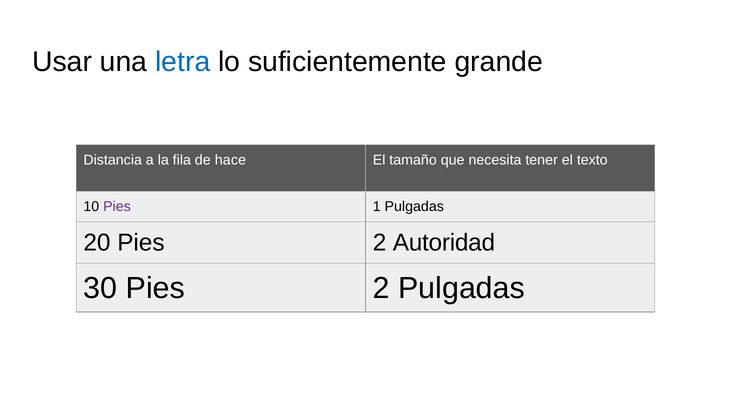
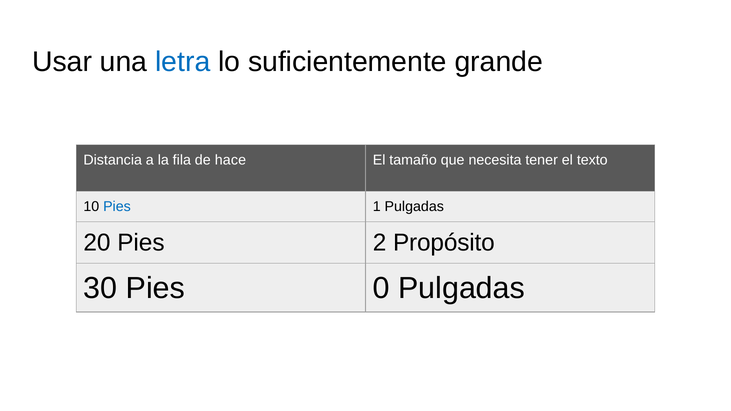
Pies colour: purple -> blue (117, 207)
Autoridad: Autoridad -> Propósito (444, 243)
30 Pies 2: 2 -> 0 (381, 288)
